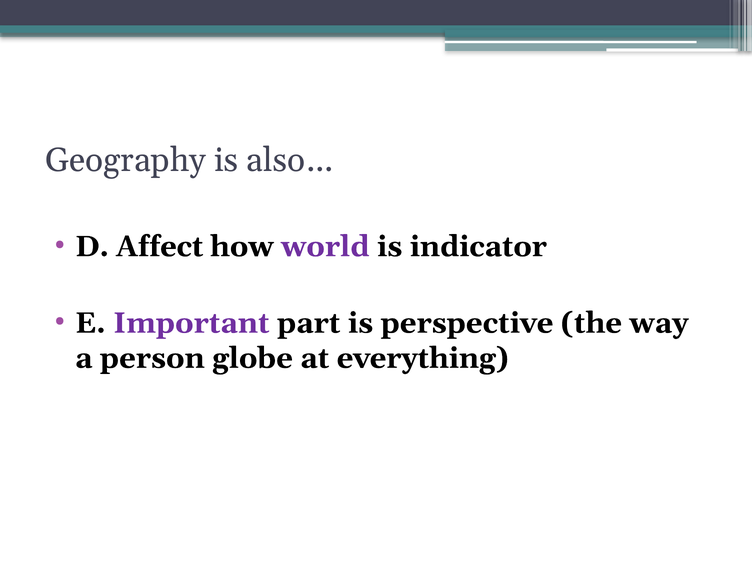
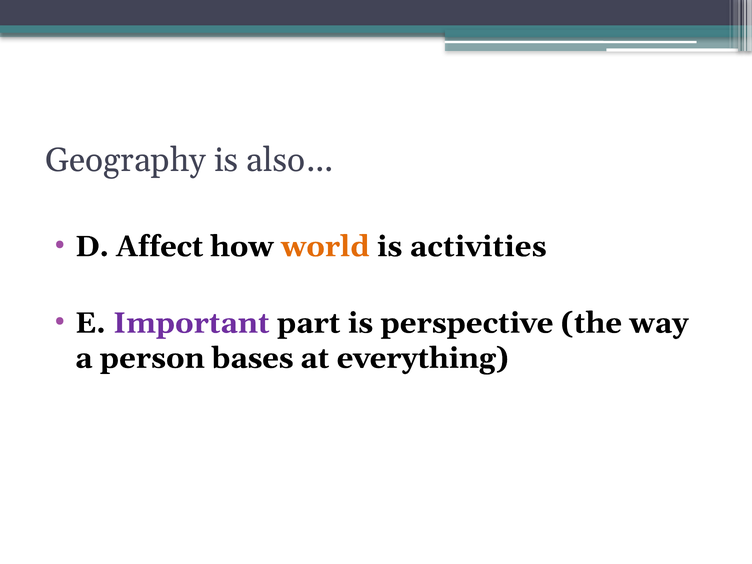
world colour: purple -> orange (325, 247)
indicator: indicator -> activities (478, 247)
globe: globe -> bases (253, 358)
